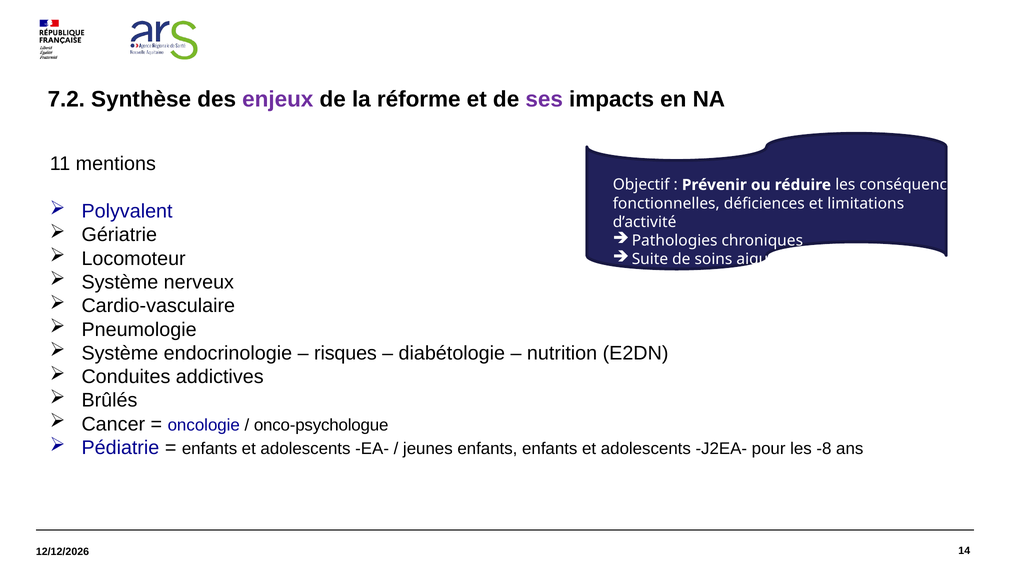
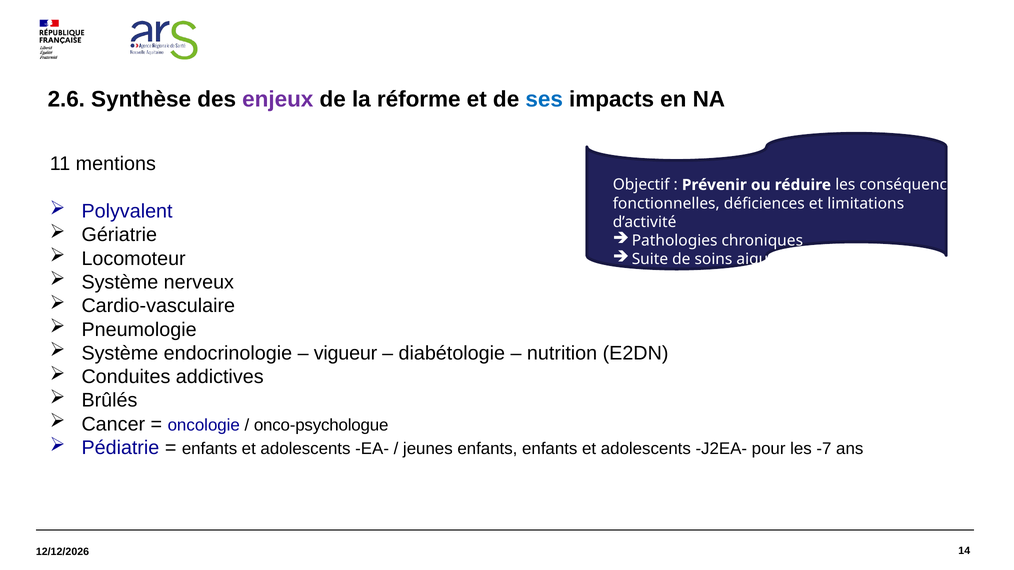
7.2: 7.2 -> 2.6 (66, 99)
ses colour: purple -> blue (544, 99)
risques: risques -> vigueur (345, 353)
-8: -8 -> -7 (824, 449)
